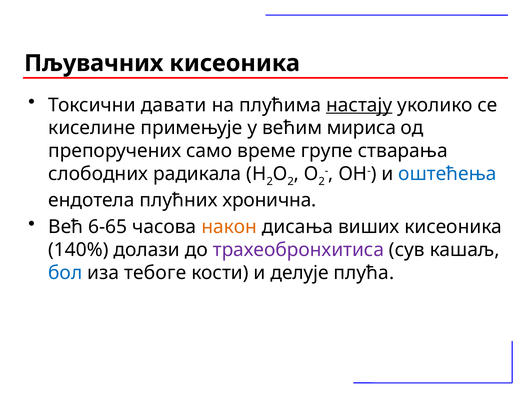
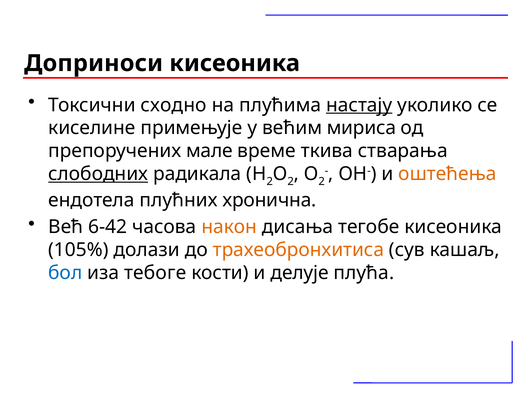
Пљувачних: Пљувачних -> Доприноси (94, 63)
давати: давати -> сходно (174, 105)
само: само -> мале (209, 151)
групе: групе -> ткива (327, 151)
слободних underline: none -> present (98, 174)
оштећења colour: blue -> orange (447, 174)
6-65: 6-65 -> 6-42 (108, 227)
виших: виших -> тегобе (369, 227)
140%: 140% -> 105% (78, 250)
трахеобронхитиса colour: purple -> orange (298, 250)
